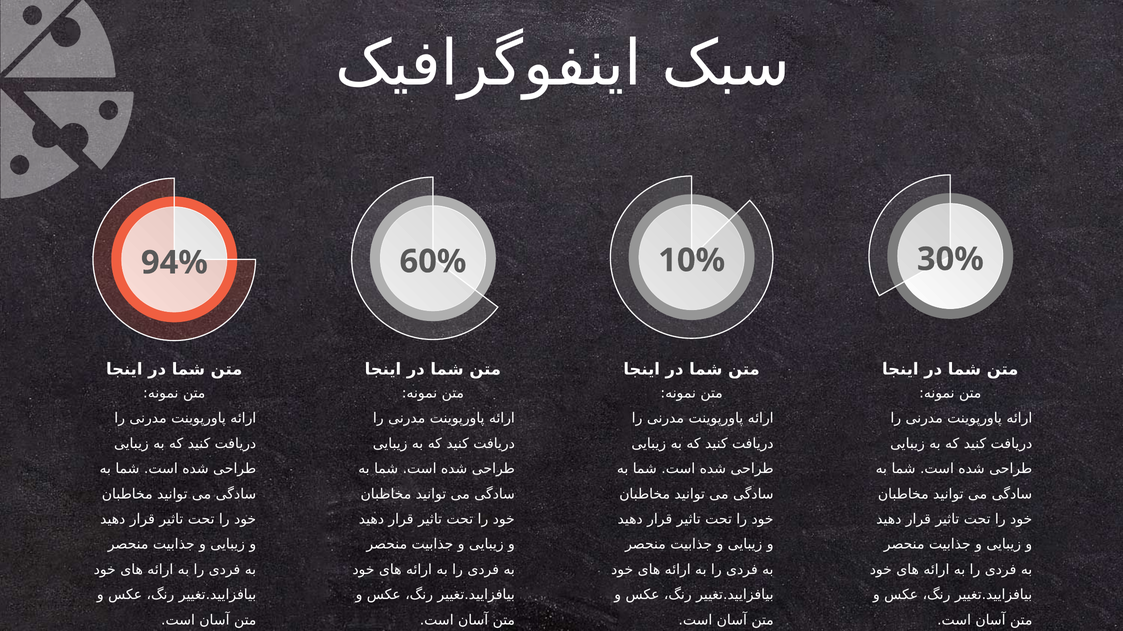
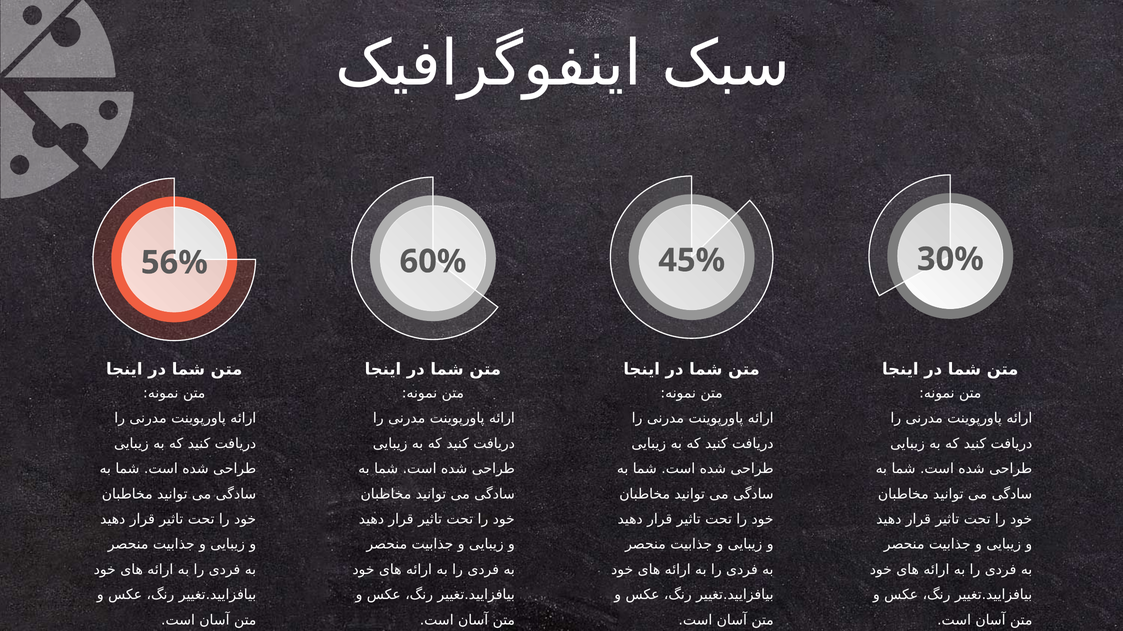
94%: 94% -> 56% (174, 263)
10%: 10% -> 45% (692, 261)
